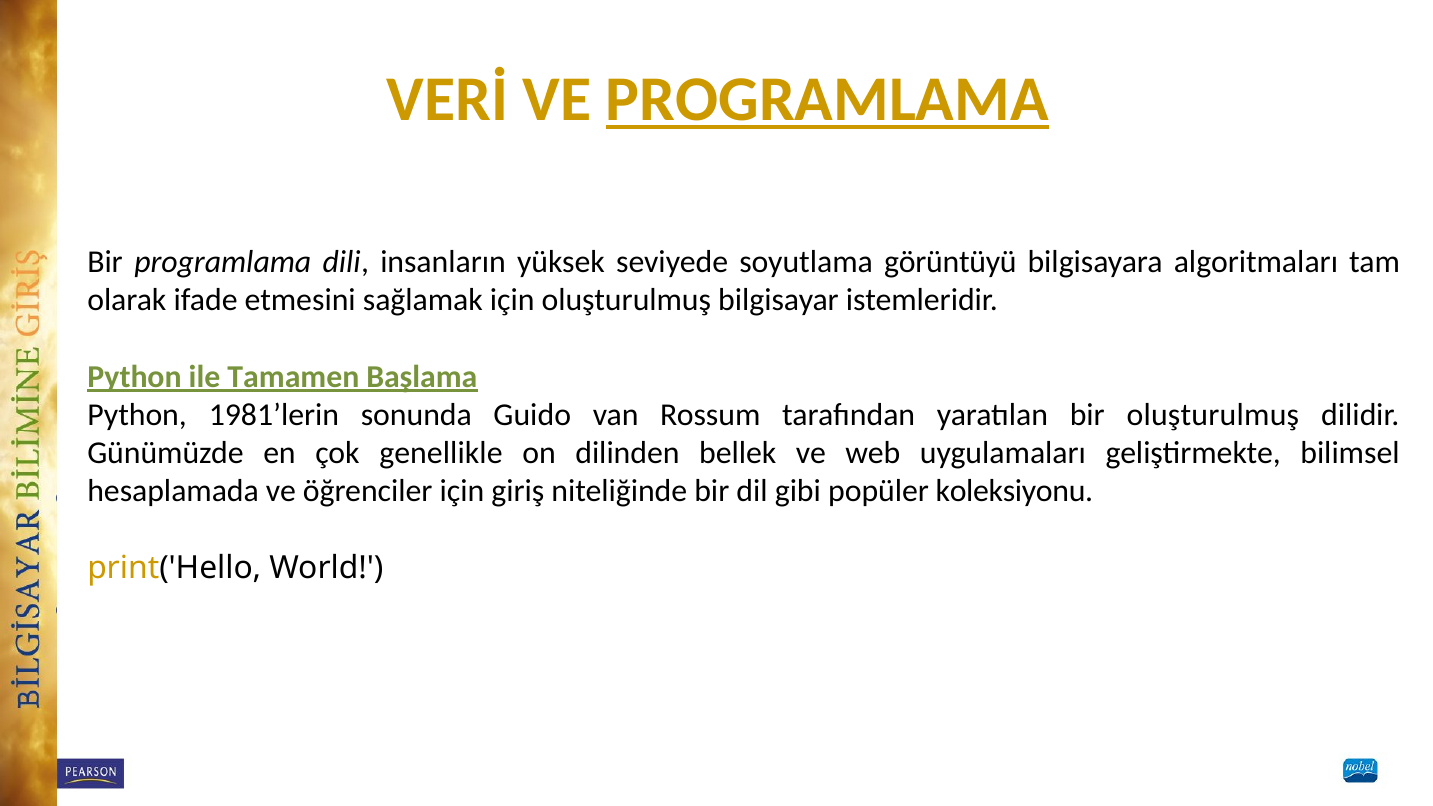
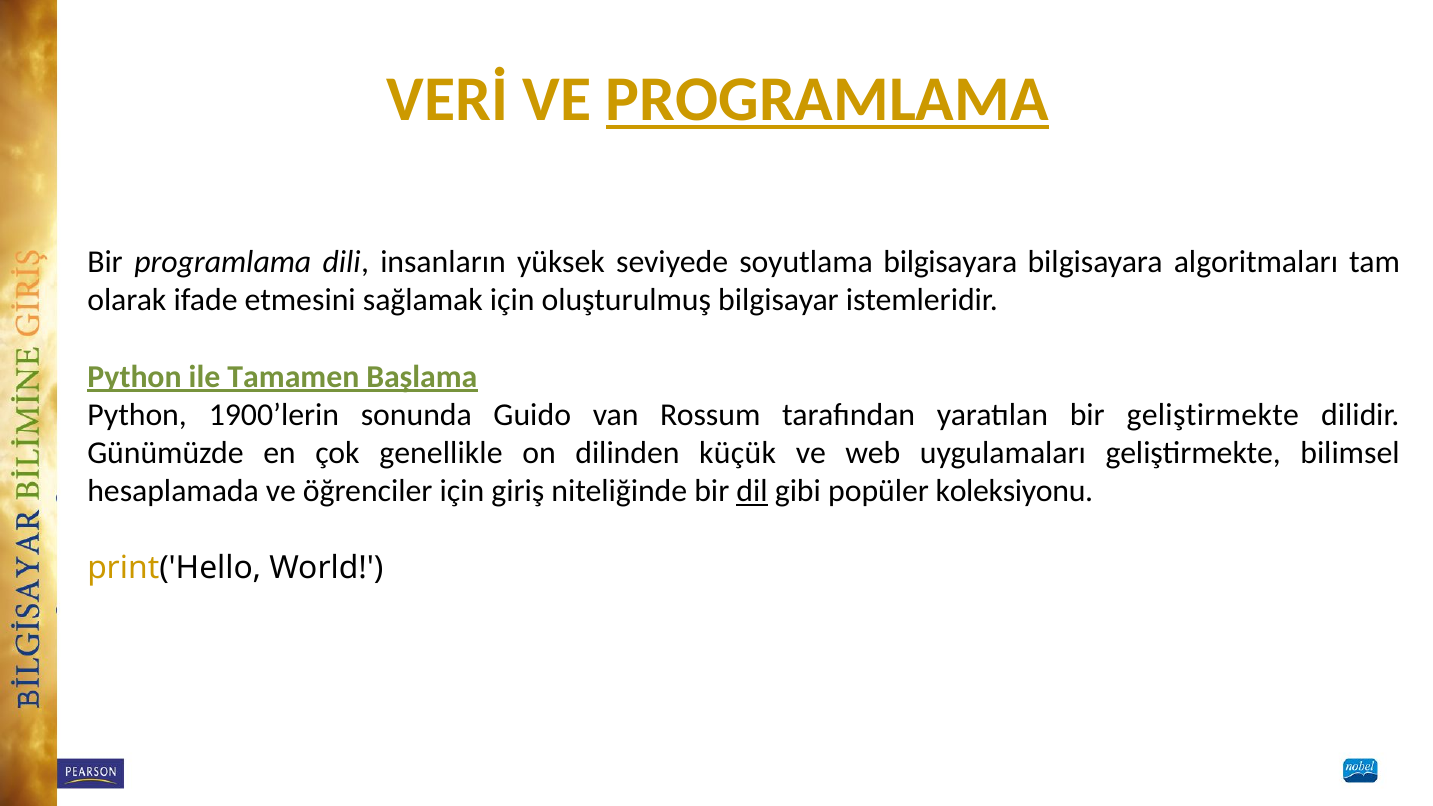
soyutlama görüntüyü: görüntüyü -> bilgisayara (950, 262)
1981’lerin: 1981’lerin -> 1900’lerin (274, 415)
bir oluşturulmuş: oluşturulmuş -> geliştirmekte (1213, 415)
bellek: bellek -> küçük (738, 453)
dil underline: none -> present (752, 491)
